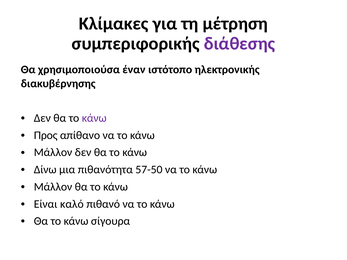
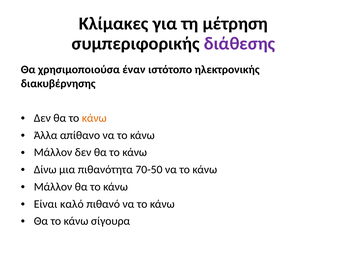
κάνω colour: purple -> orange (94, 118)
Προς: Προς -> Άλλα (46, 135)
57-50: 57-50 -> 70-50 (149, 170)
